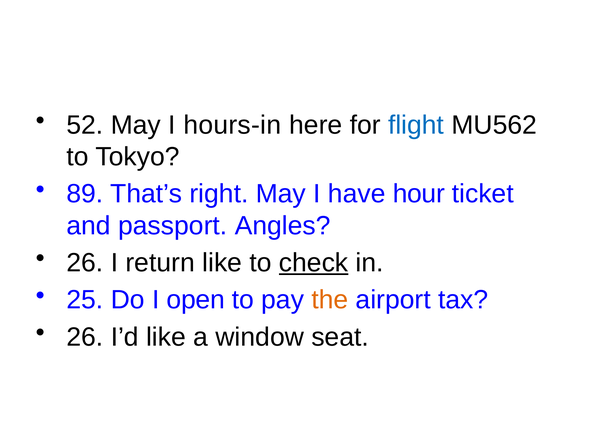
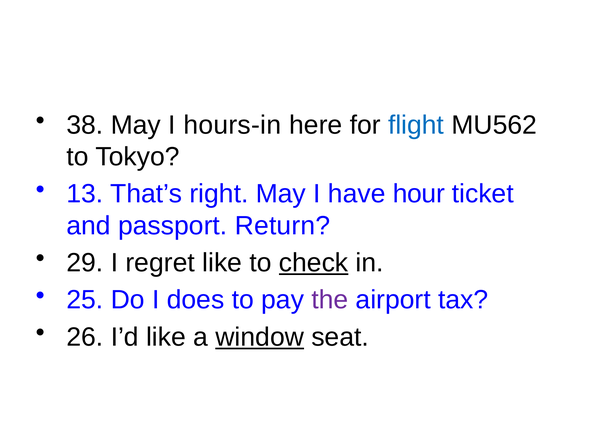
52: 52 -> 38 (85, 125)
89: 89 -> 13 (85, 194)
Angles: Angles -> Return (283, 226)
26: 26 -> 29 (85, 263)
return: return -> regret (160, 263)
open: open -> does (196, 300)
the colour: orange -> purple (330, 300)
window underline: none -> present (260, 338)
